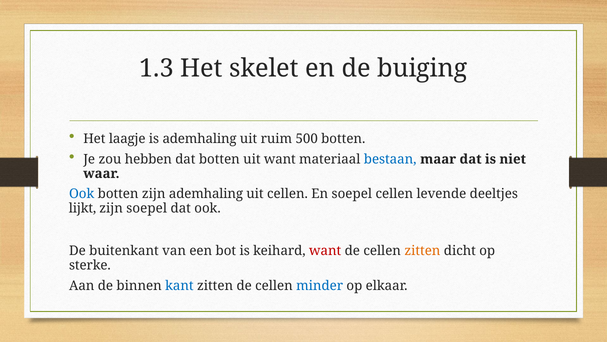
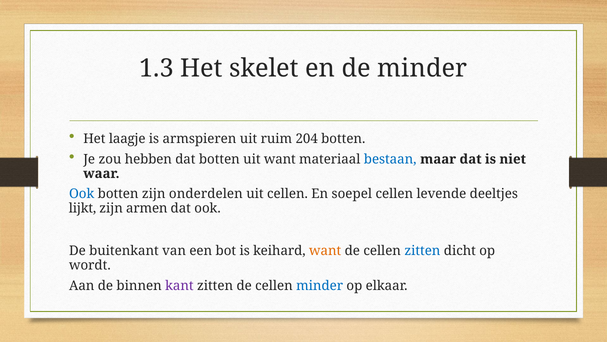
de buiging: buiging -> minder (422, 68)
is ademhaling: ademhaling -> armspieren (199, 138)
500: 500 -> 204 (307, 138)
zijn ademhaling: ademhaling -> onderdelen (206, 194)
zijn soepel: soepel -> armen (147, 208)
want colour: red -> orange (325, 251)
zitten colour: orange -> blue (422, 251)
sterke: sterke -> wordt (90, 265)
kant colour: blue -> purple (179, 285)
